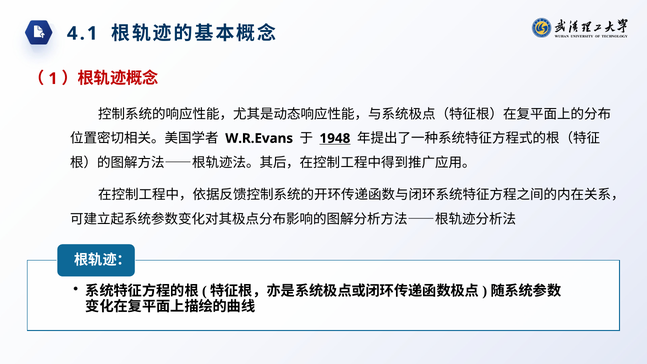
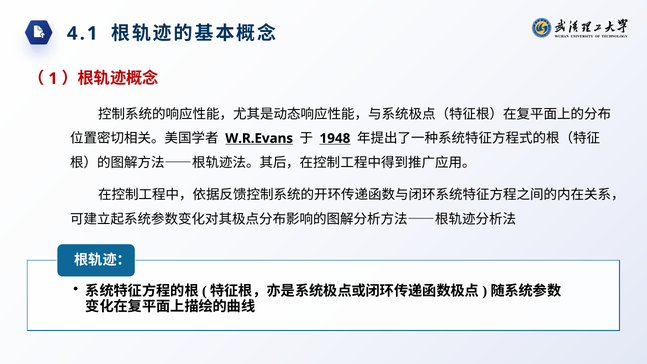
W.R.Evans underline: none -> present (259, 138)
